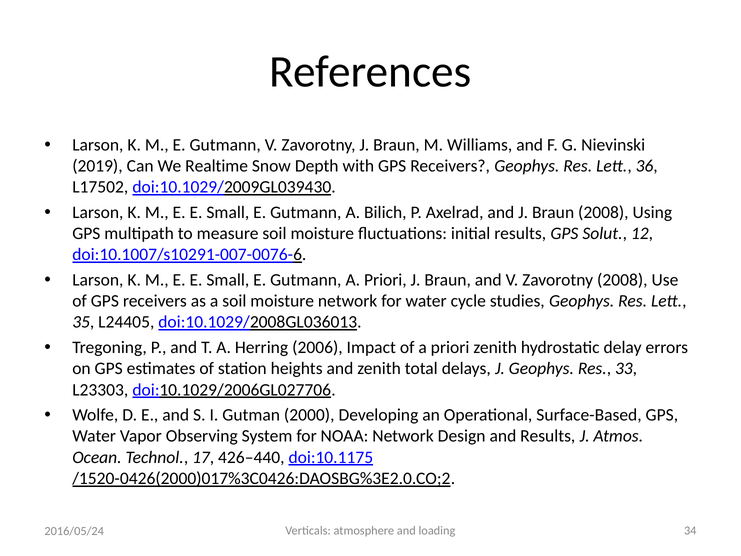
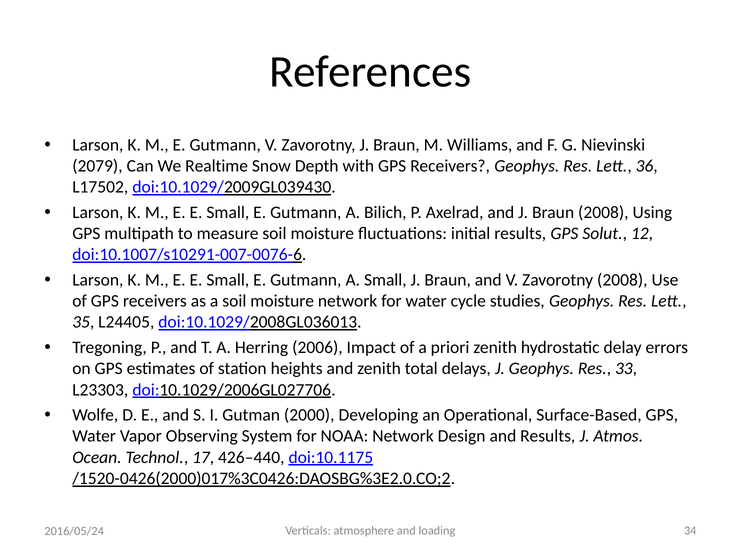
2019: 2019 -> 2079 (97, 166)
Gutmann A Priori: Priori -> Small (385, 280)
